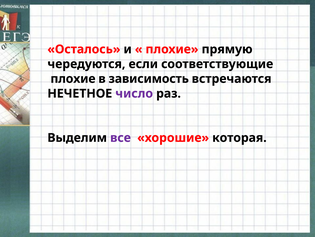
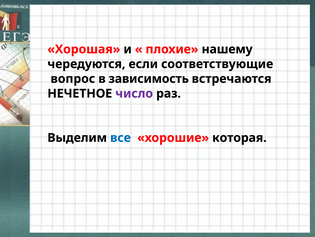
Осталось: Осталось -> Хорошая (84, 49)
прямую: прямую -> нашему (227, 49)
плохие: плохие -> вопрос (73, 79)
все colour: purple -> blue (120, 137)
